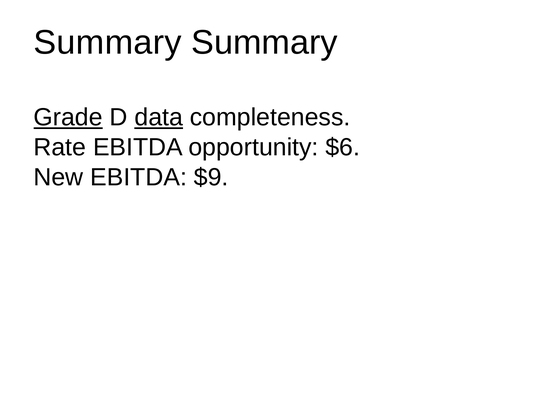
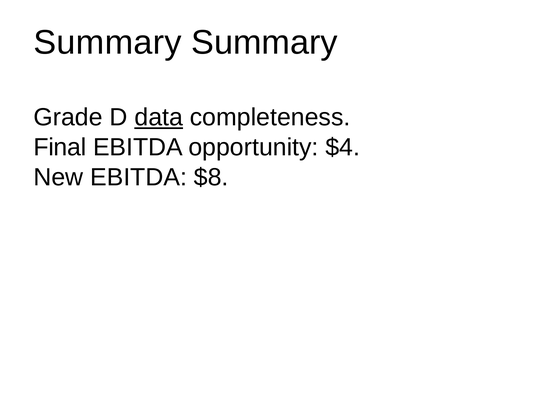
Grade underline: present -> none (68, 117)
Rate: Rate -> Final (60, 147)
$6: $6 -> $4 (343, 147)
$9: $9 -> $8 (211, 177)
